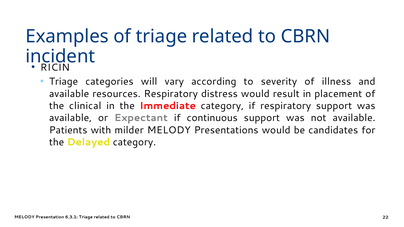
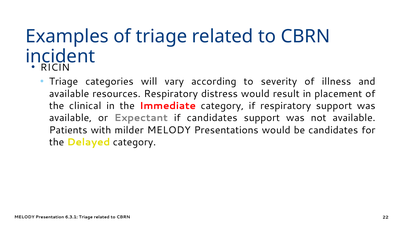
if continuous: continuous -> candidates (212, 118)
